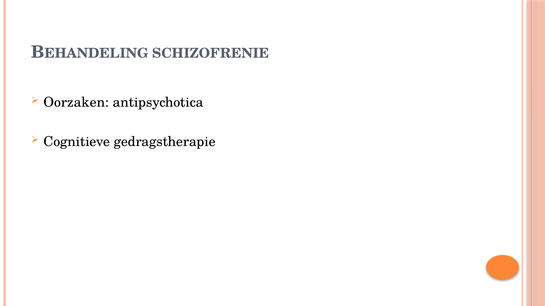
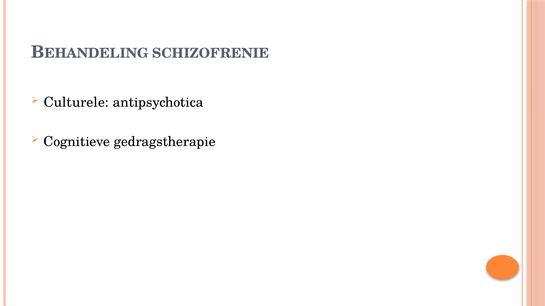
Oorzaken: Oorzaken -> Culturele (76, 102)
